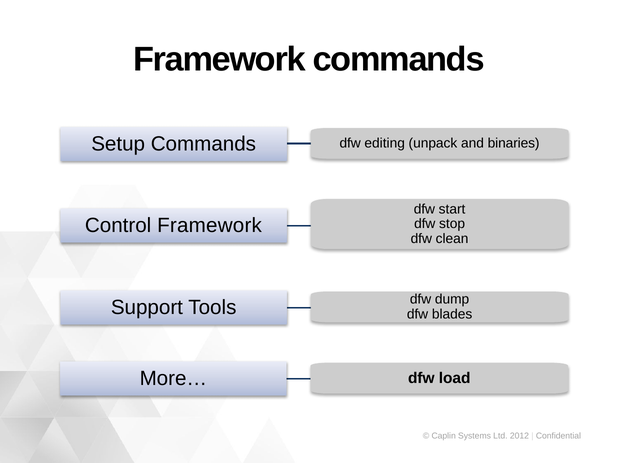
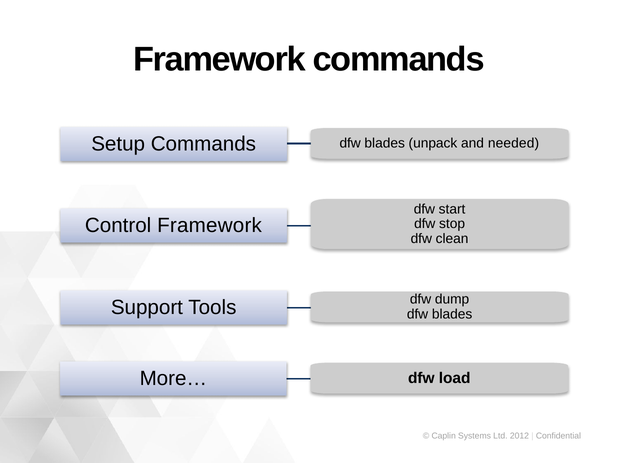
Commands dfw editing: editing -> blades (385, 143)
binaries: binaries -> needed (514, 143)
